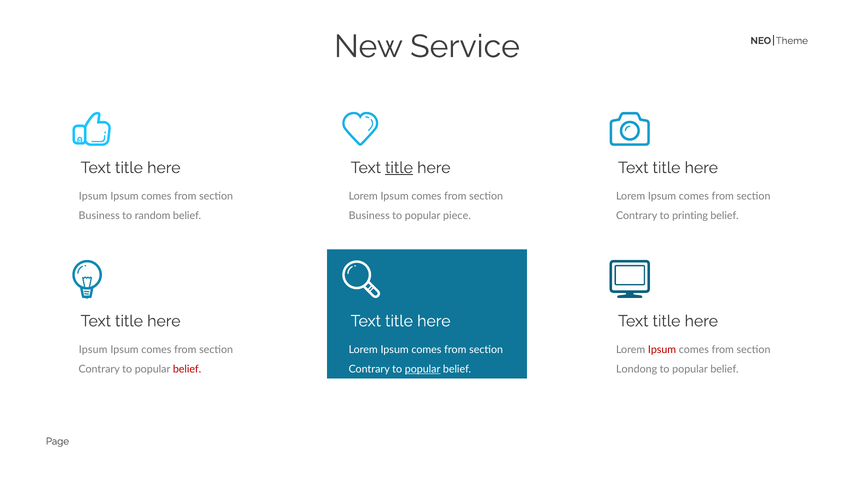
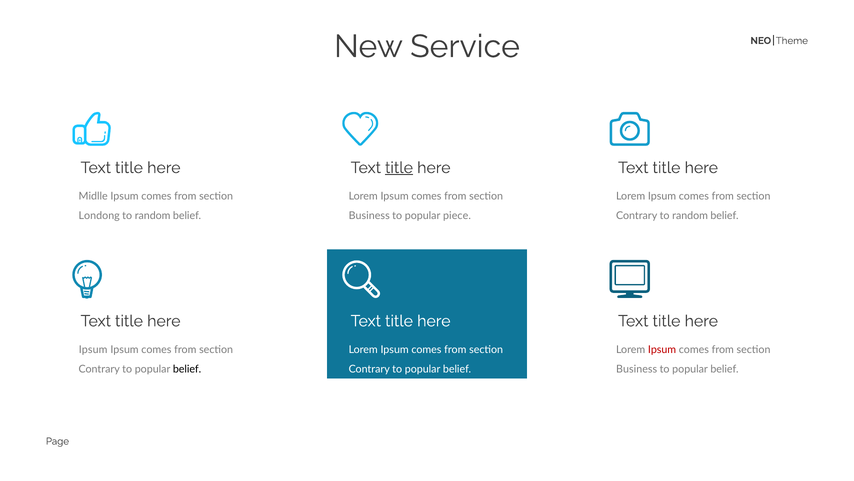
Ipsum: Ipsum -> Midlle (93, 196)
Business: Business -> Londong (99, 215)
Contrary to printing: printing -> random (690, 215)
belief colour: red -> black (187, 369)
popular underline: present -> none (423, 369)
Londong: Londong -> Business (637, 369)
